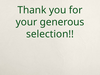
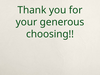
selection: selection -> choosing (50, 34)
